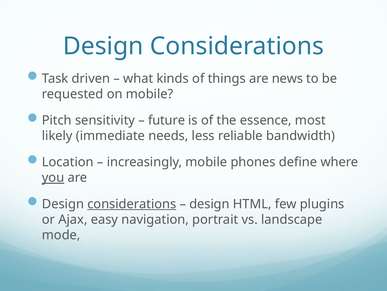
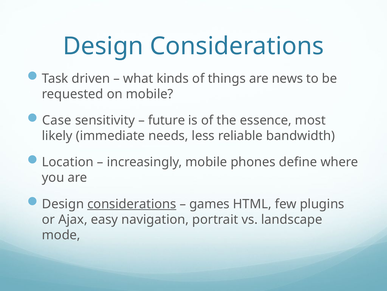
Pitch: Pitch -> Case (57, 120)
you underline: present -> none (53, 177)
design: design -> games (209, 203)
